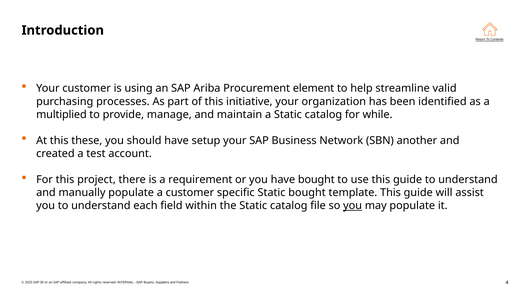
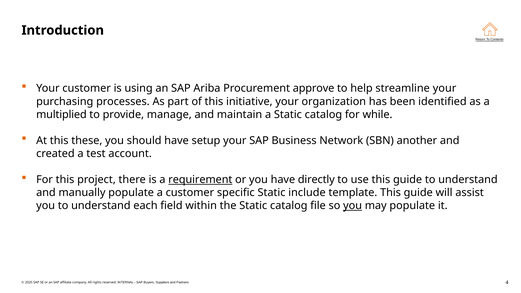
element: element -> approve (314, 88)
streamline valid: valid -> your (445, 88)
requirement underline: none -> present (200, 180)
have bought: bought -> directly (316, 180)
Static bought: bought -> include (307, 193)
